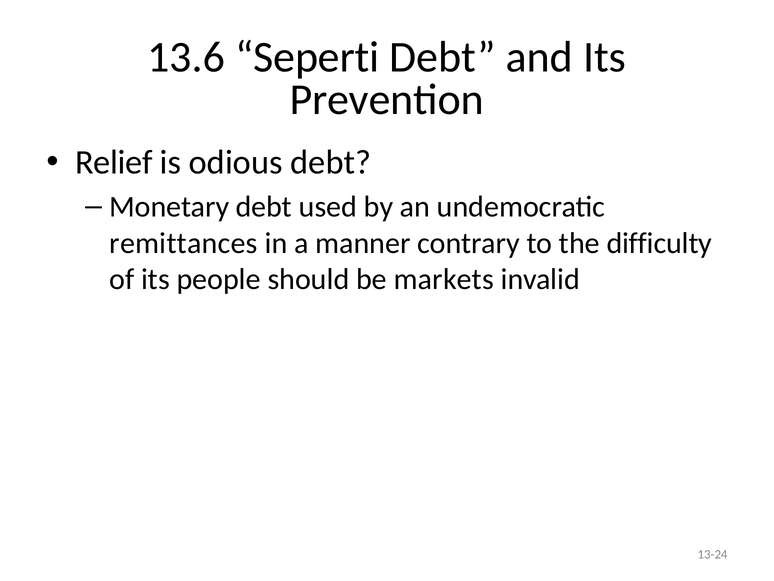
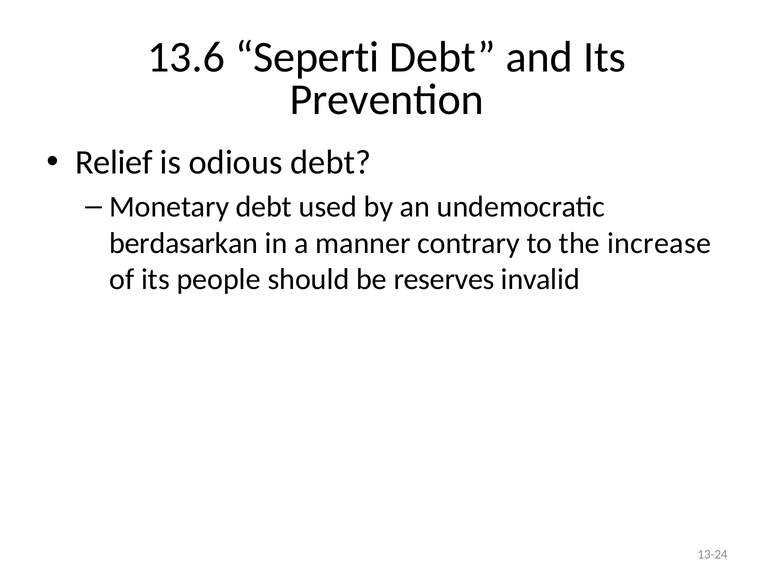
remittances: remittances -> berdasarkan (184, 243)
difficulty: difficulty -> increase (659, 243)
markets: markets -> reserves (444, 279)
